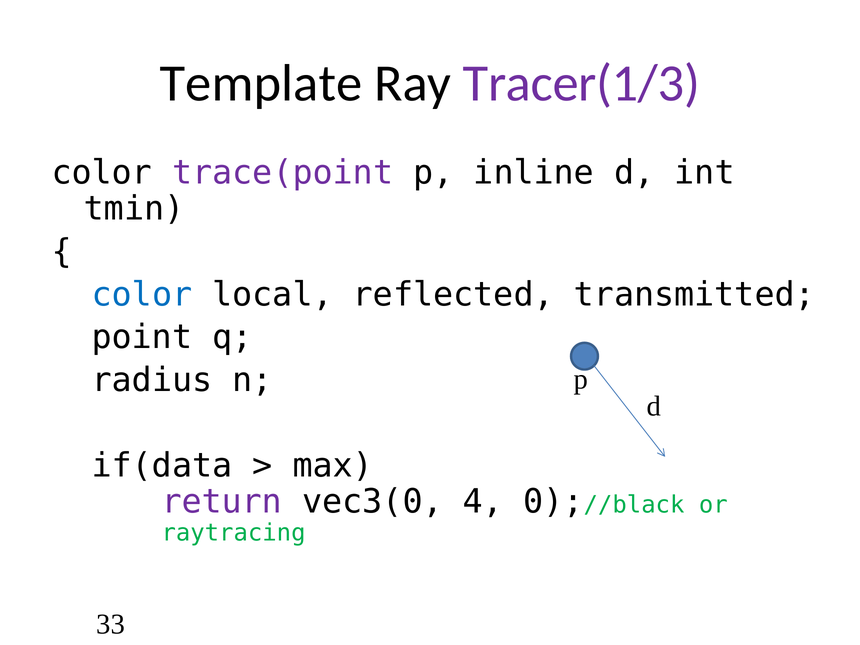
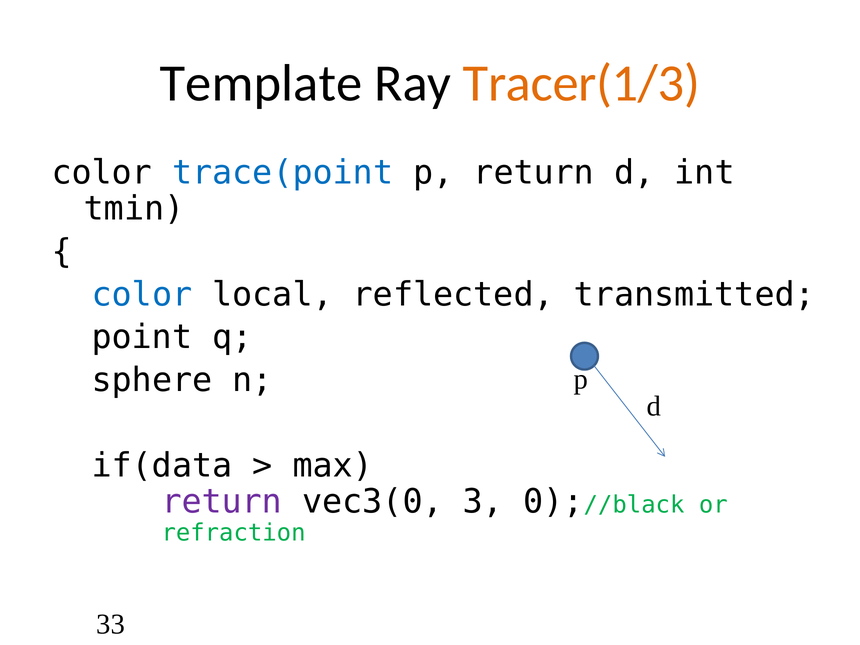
Tracer(1/3 colour: purple -> orange (581, 83)
trace(point colour: purple -> blue (283, 173)
p inline: inline -> return (534, 173)
radius: radius -> sphere (152, 380)
4: 4 -> 3 (483, 502)
raytracing: raytracing -> refraction (234, 533)
